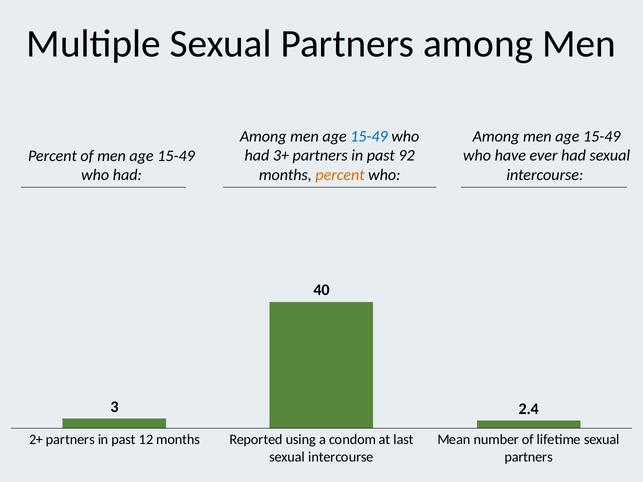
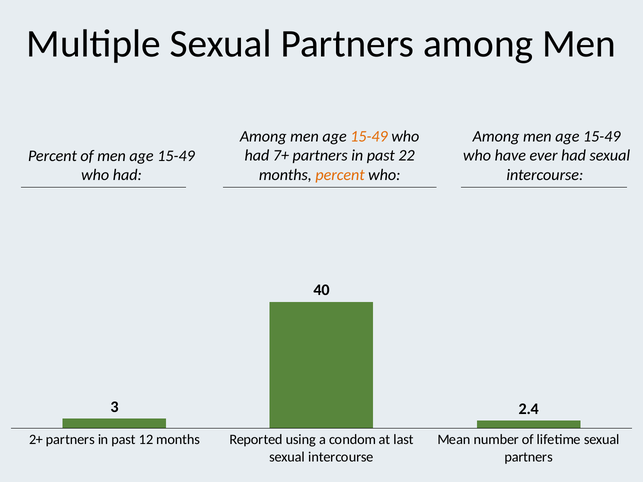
15-49 colour: blue -> orange (369, 136)
3+: 3+ -> 7+ (281, 156)
92: 92 -> 22 (407, 156)
